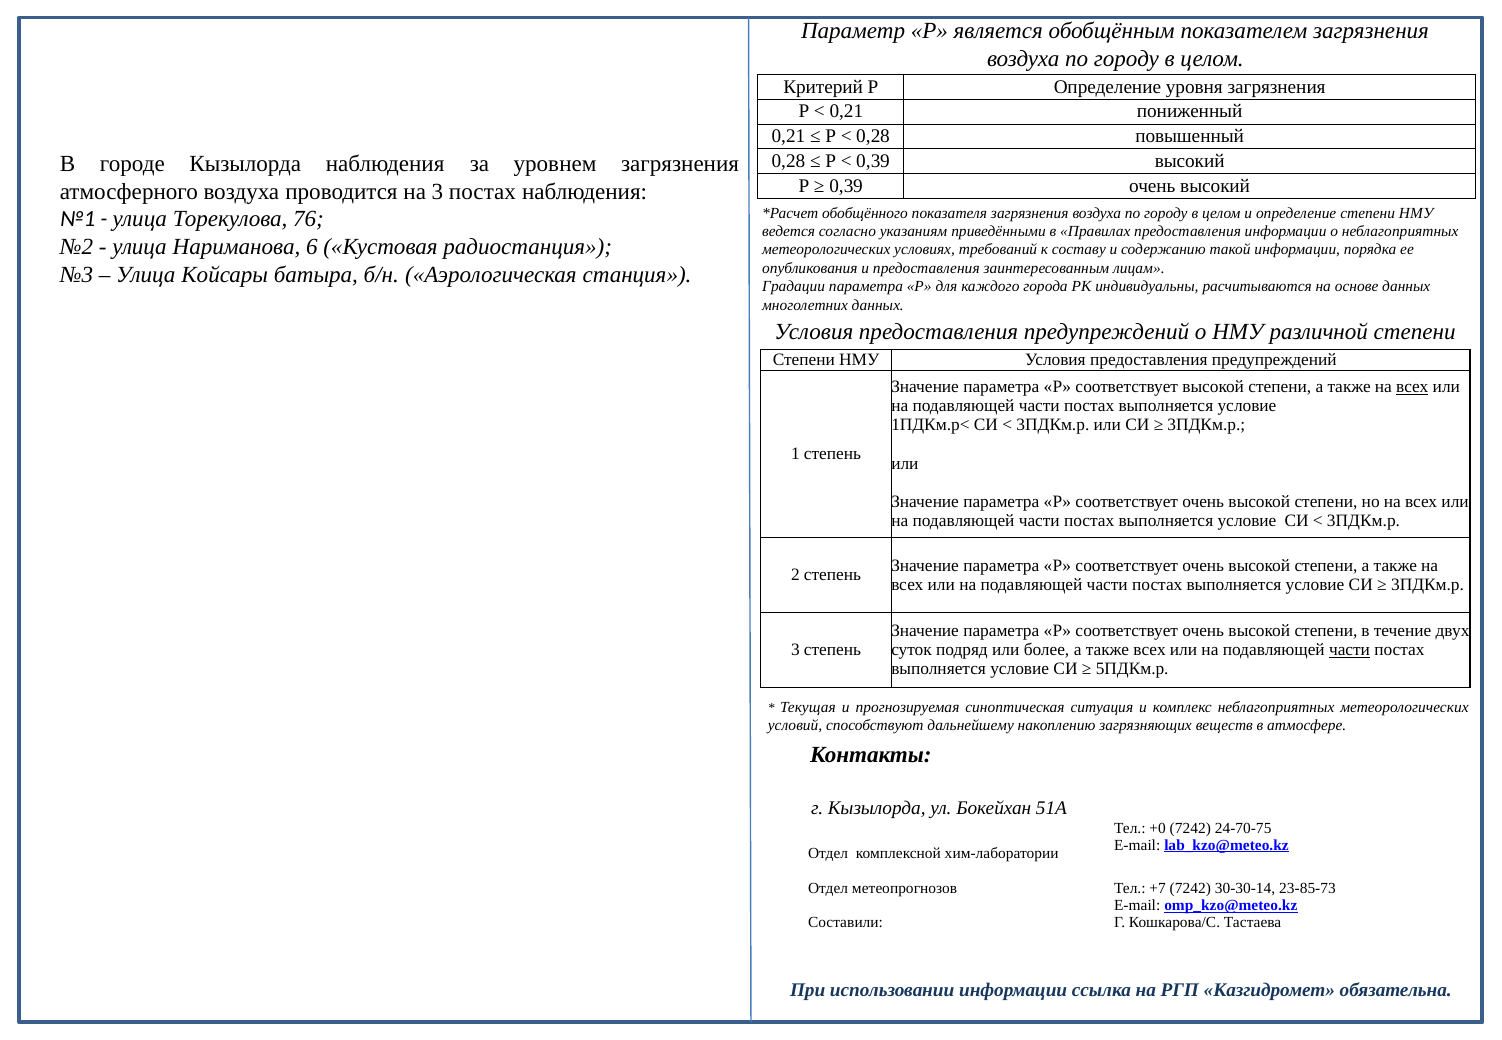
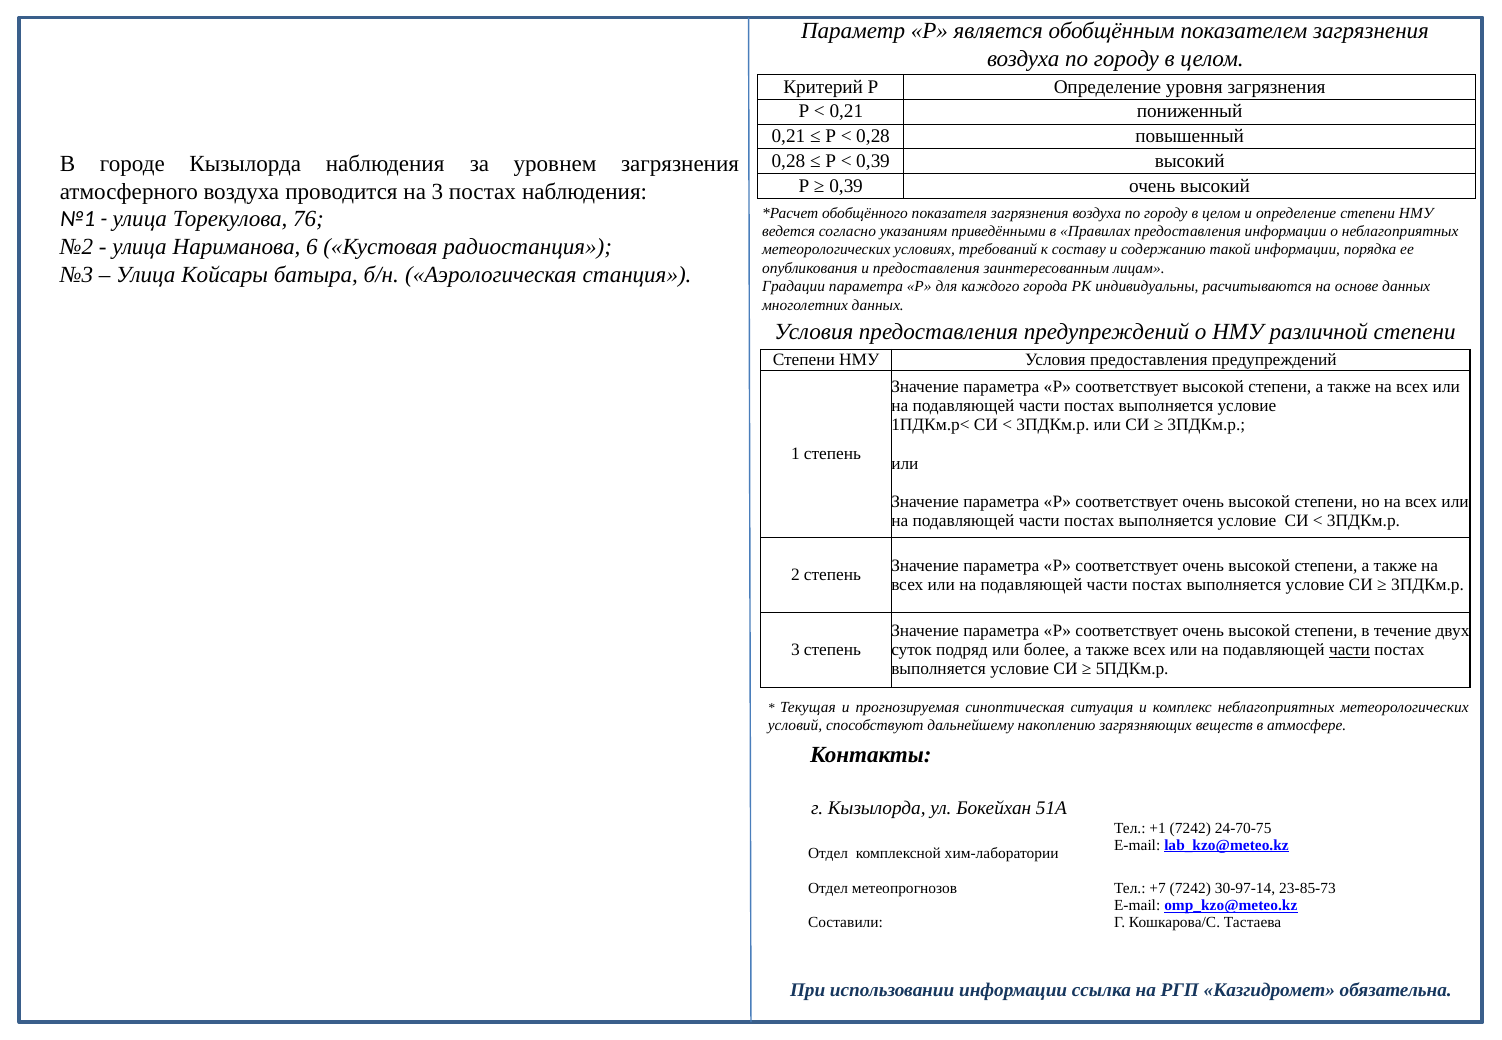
всех underline: present -> none (1412, 387)
+0: +0 -> +1 (1158, 828)
30-30-14: 30-30-14 -> 30-97-14 (1245, 889)
